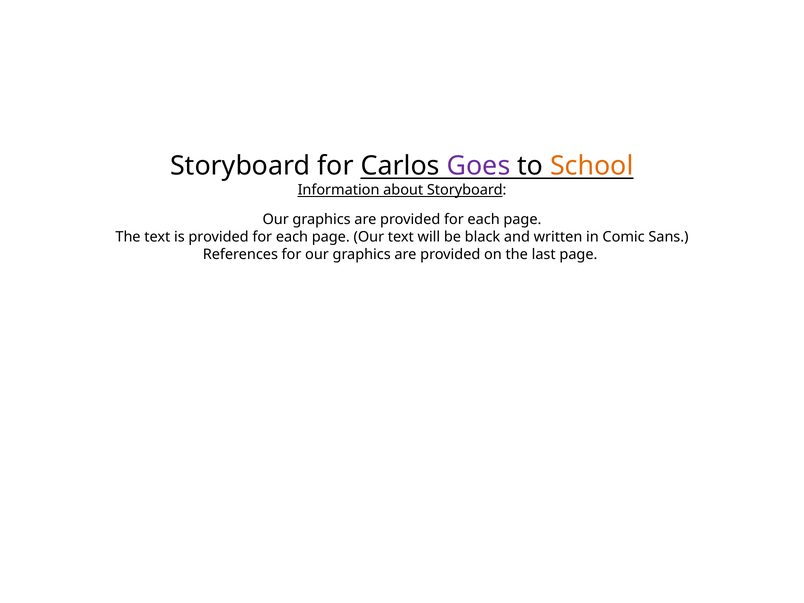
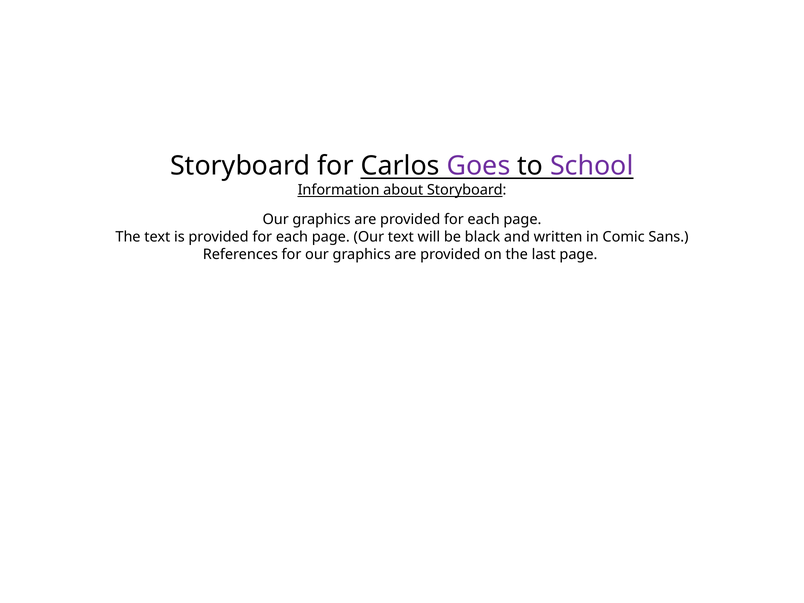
School colour: orange -> purple (592, 166)
